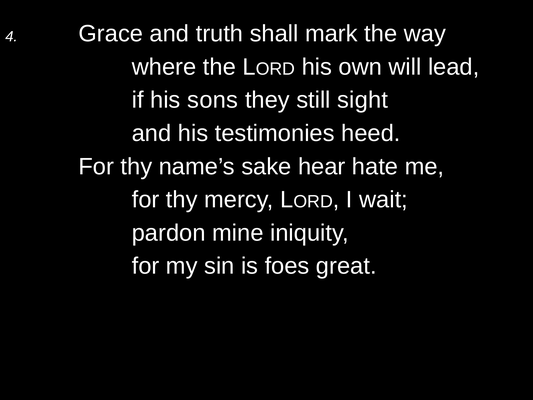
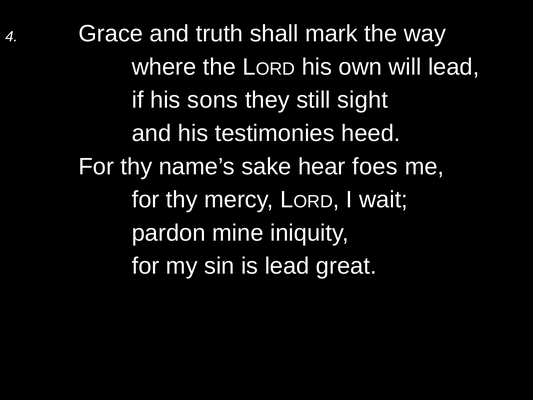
hate: hate -> foes (375, 166)
is foes: foes -> lead (287, 266)
